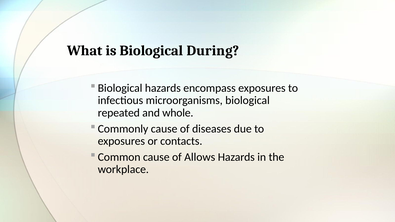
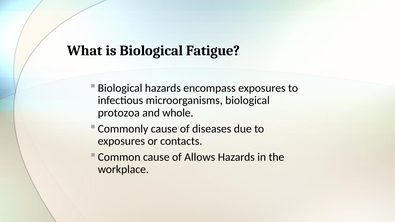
During: During -> Fatigue (213, 51)
repeated: repeated -> protozoa (119, 113)
